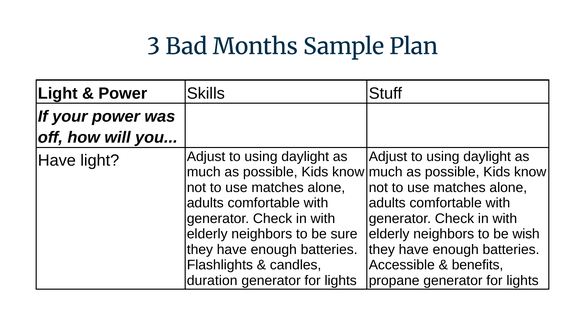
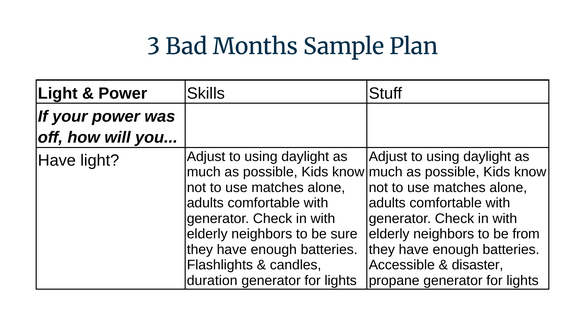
wish: wish -> from (526, 234)
benefits: benefits -> disaster (478, 265)
